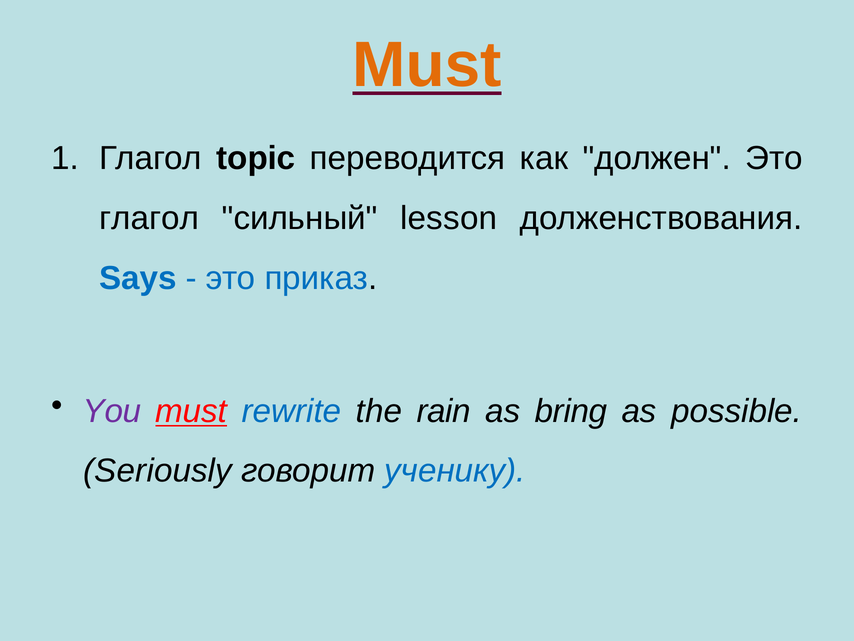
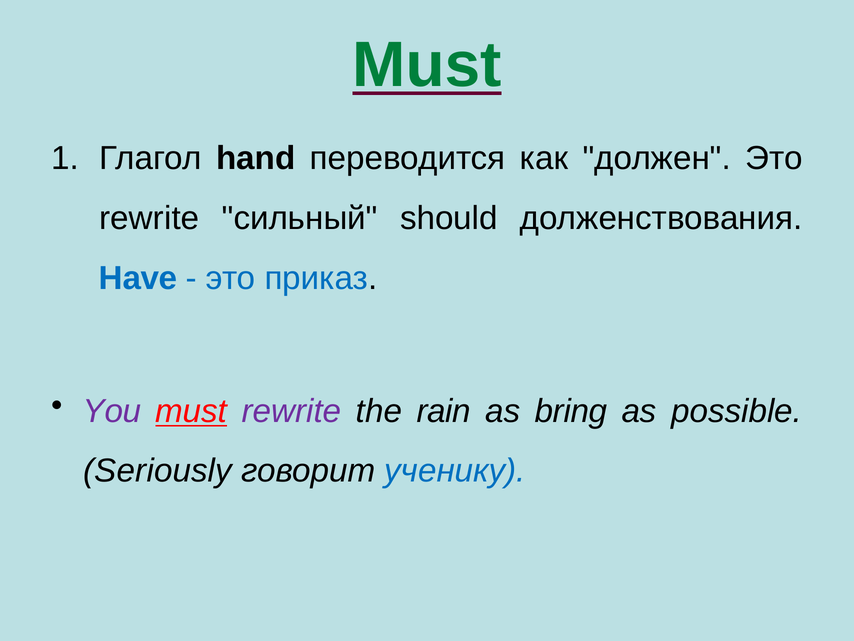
Must colour: orange -> green (427, 65)
topic: topic -> hand (256, 158)
глагол: глагол -> rewrite (149, 218)
lesson: lesson -> should (449, 218)
Says: Says -> Have (138, 278)
rewrite colour: blue -> purple (291, 411)
